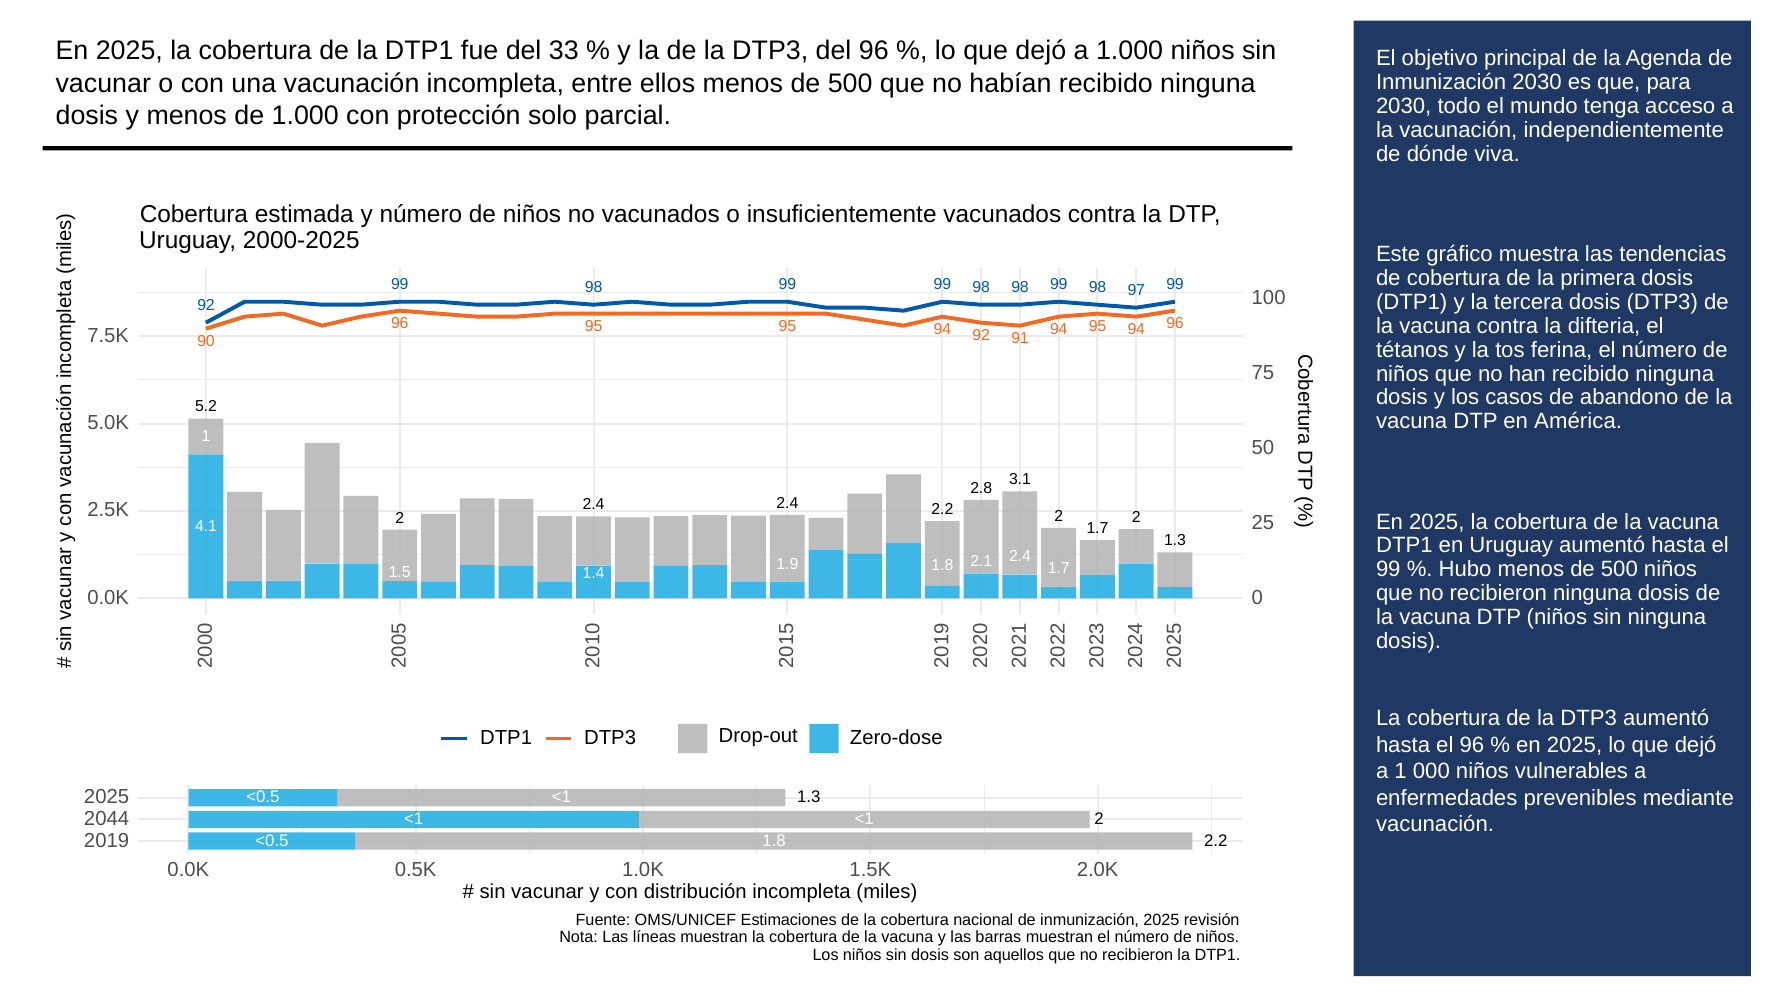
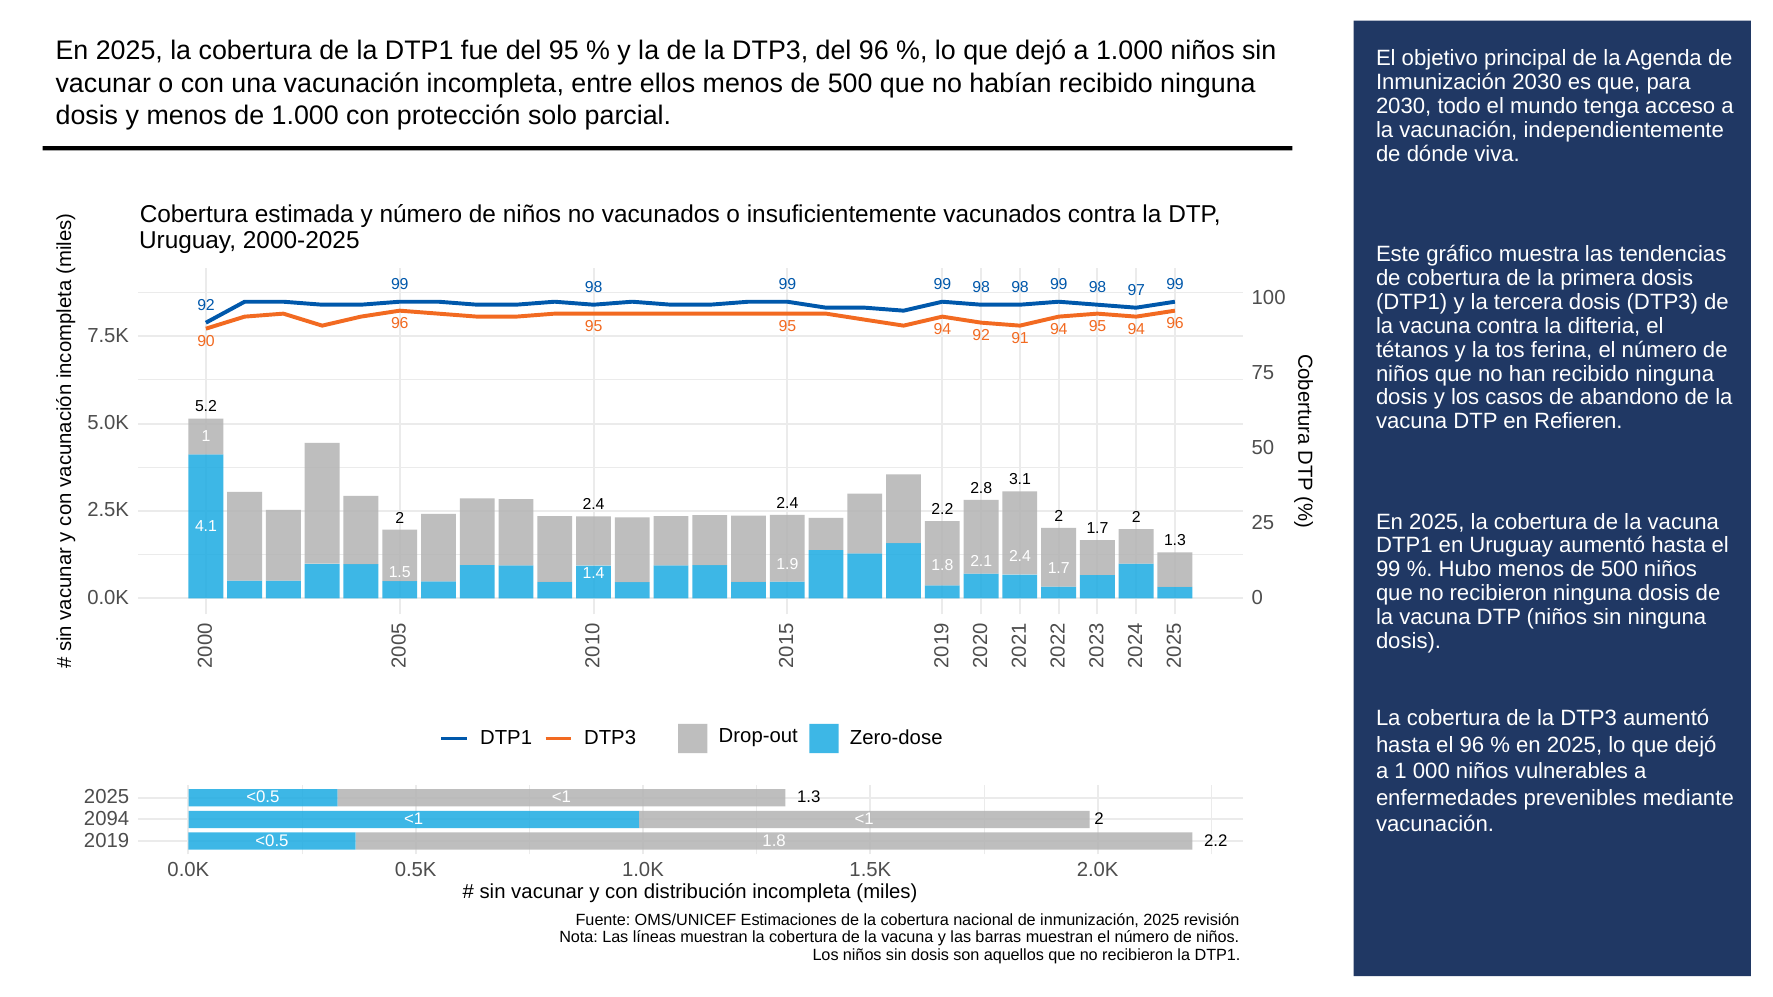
del 33: 33 -> 95 (564, 51)
América: América -> Refieren (1578, 422)
2044: 2044 -> 2094 (107, 819)
